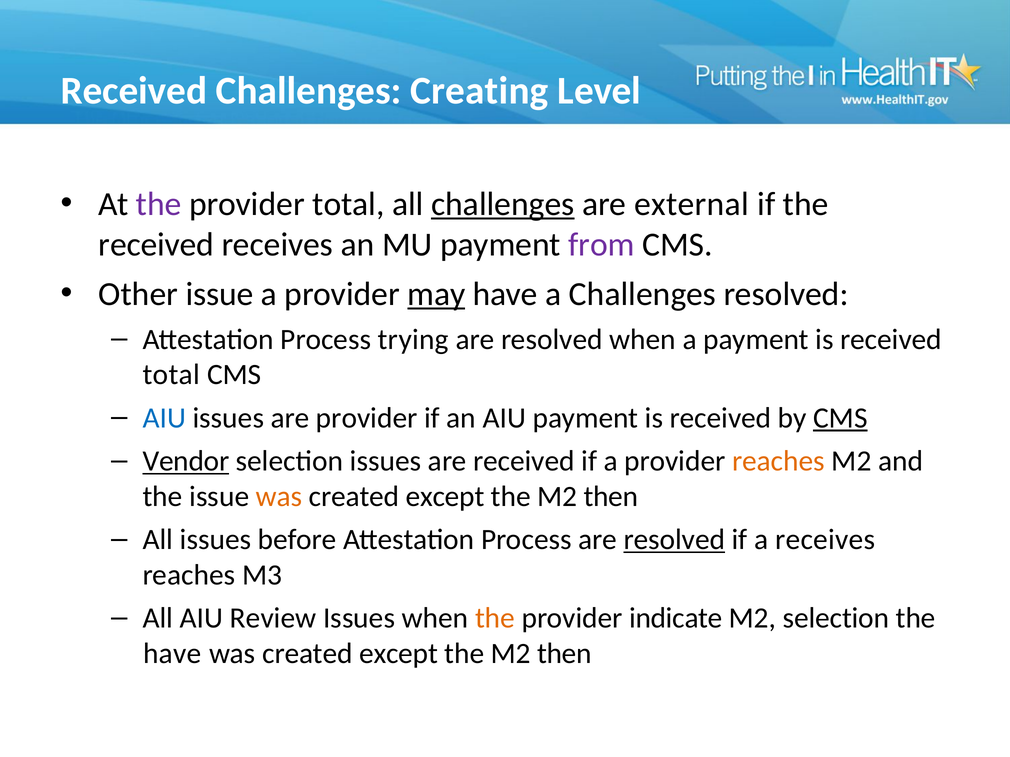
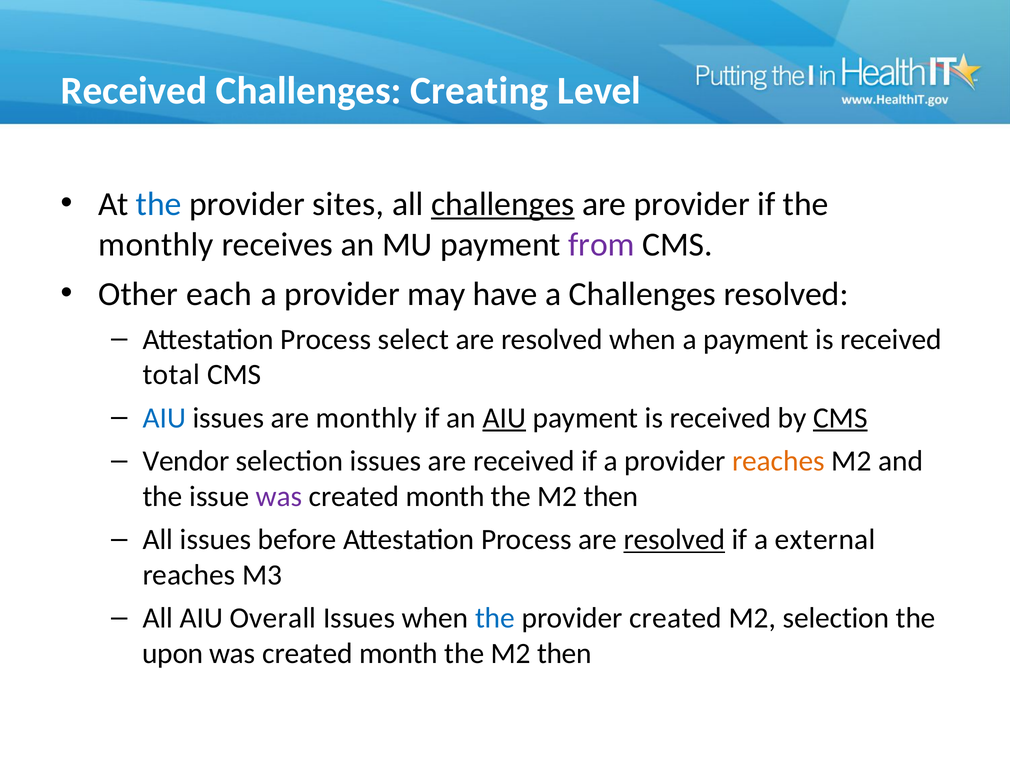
the colour: purple -> blue (159, 204)
provider total: total -> sites (348, 204)
are external: external -> provider (692, 204)
received: received -> monthly (156, 245)
Other issue: issue -> each (219, 294)
may underline: present -> none (436, 294)
trying: trying -> select (413, 340)
are provider: provider -> monthly (367, 418)
AIU underline: none -> present (504, 418)
Vendor underline: present -> none (186, 461)
was colour: orange -> purple (279, 497)
except: except -> month (445, 497)
a receives: receives -> external (825, 540)
Review: Review -> Overall (273, 619)
the colour: orange -> blue (495, 619)
provider indicate: indicate -> created (676, 619)
have: have -> upon (173, 654)
except: except -> month (399, 654)
